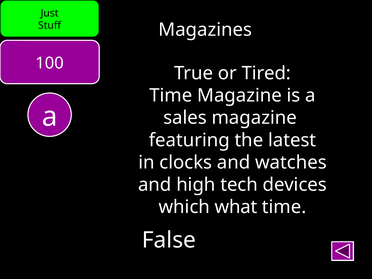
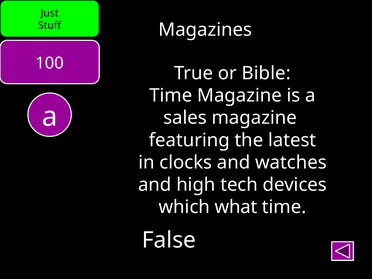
Tired: Tired -> Bible (266, 73)
